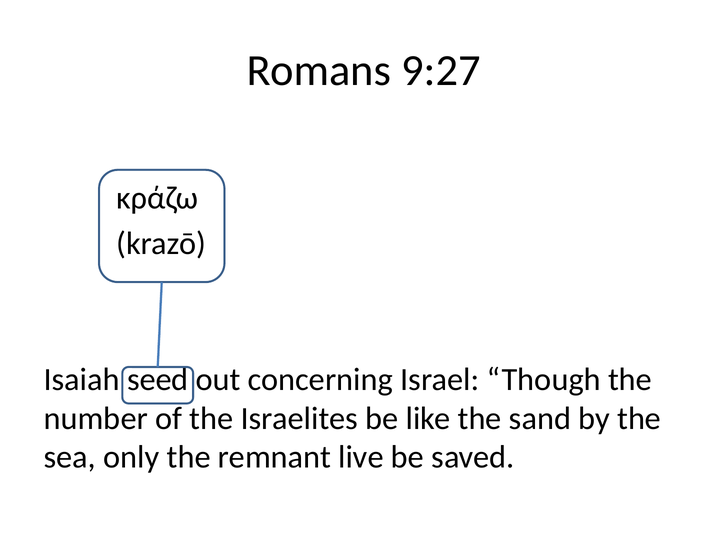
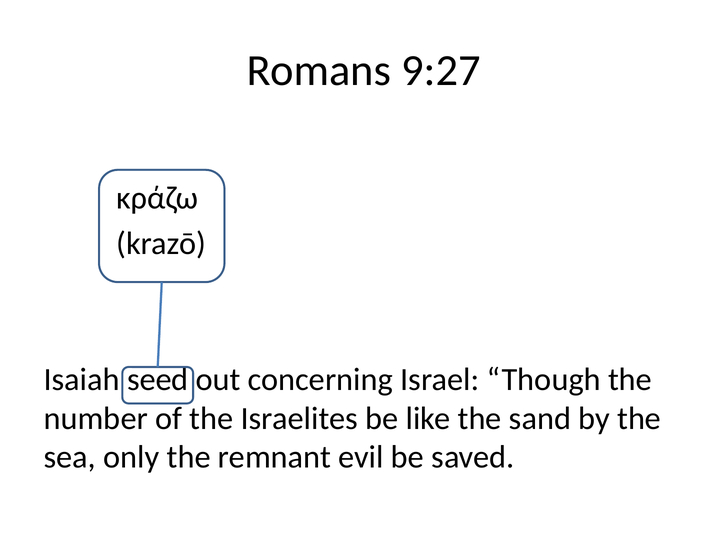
live: live -> evil (361, 457)
